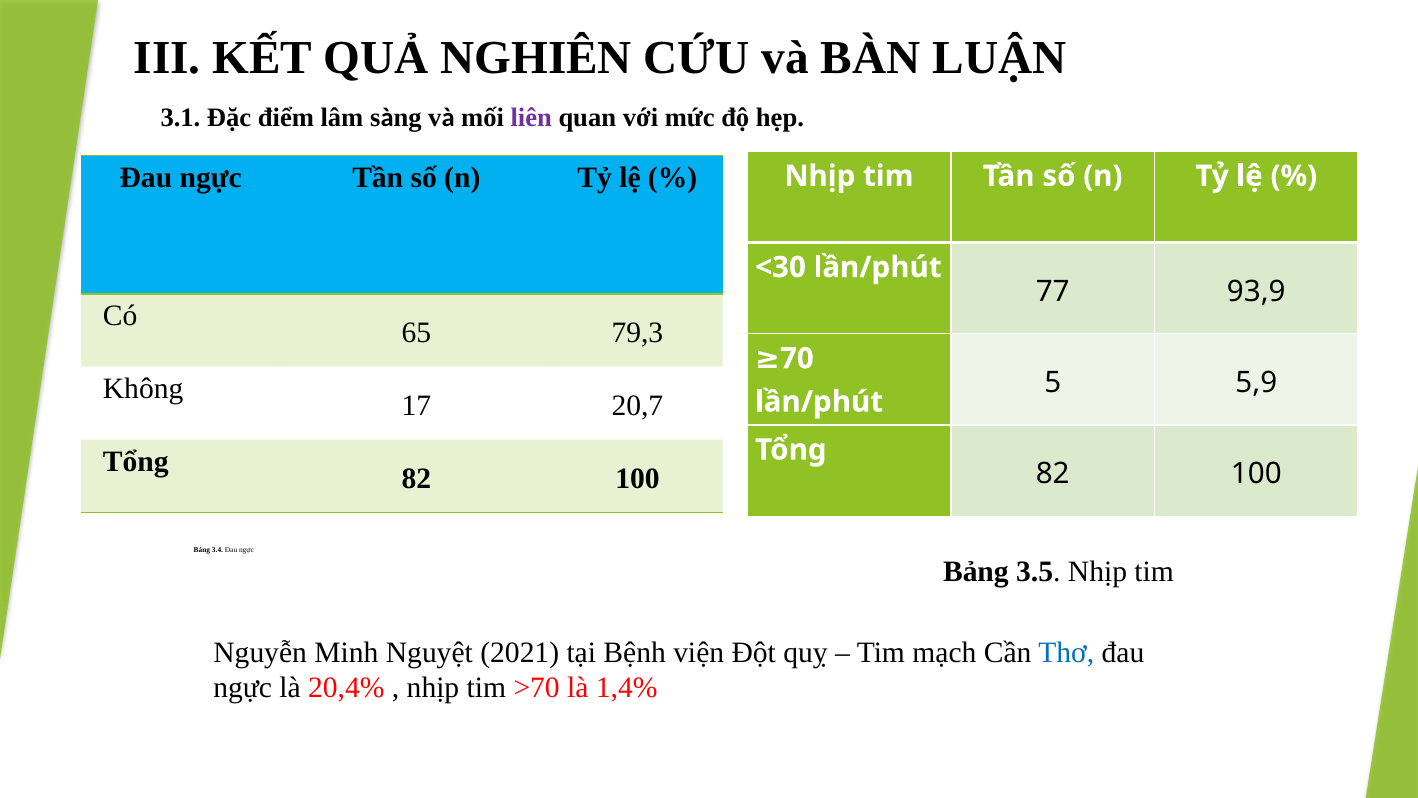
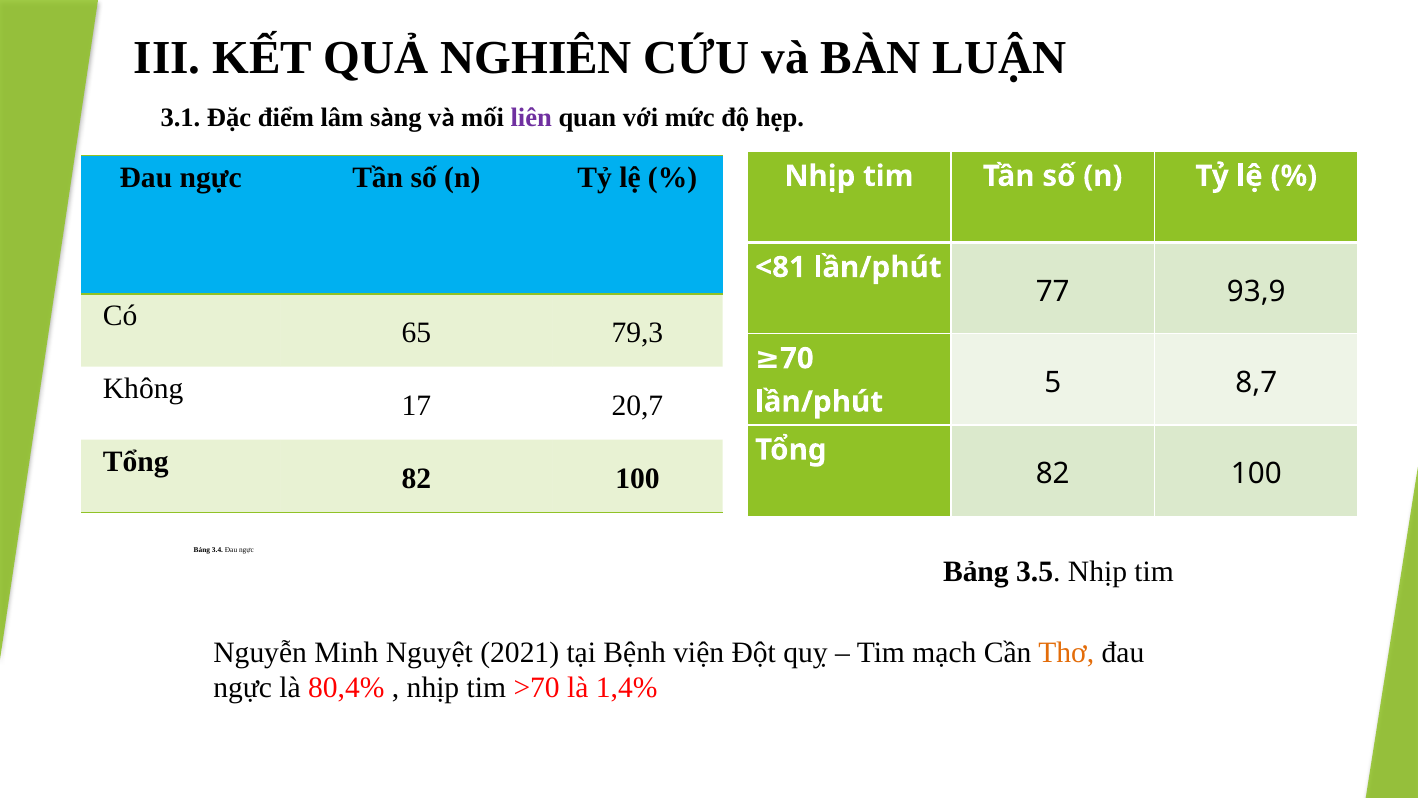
<30: <30 -> <81 (781, 267)
5,9: 5,9 -> 8,7 (1256, 382)
Thơ colour: blue -> orange (1066, 652)
20,4%: 20,4% -> 80,4% (346, 688)
